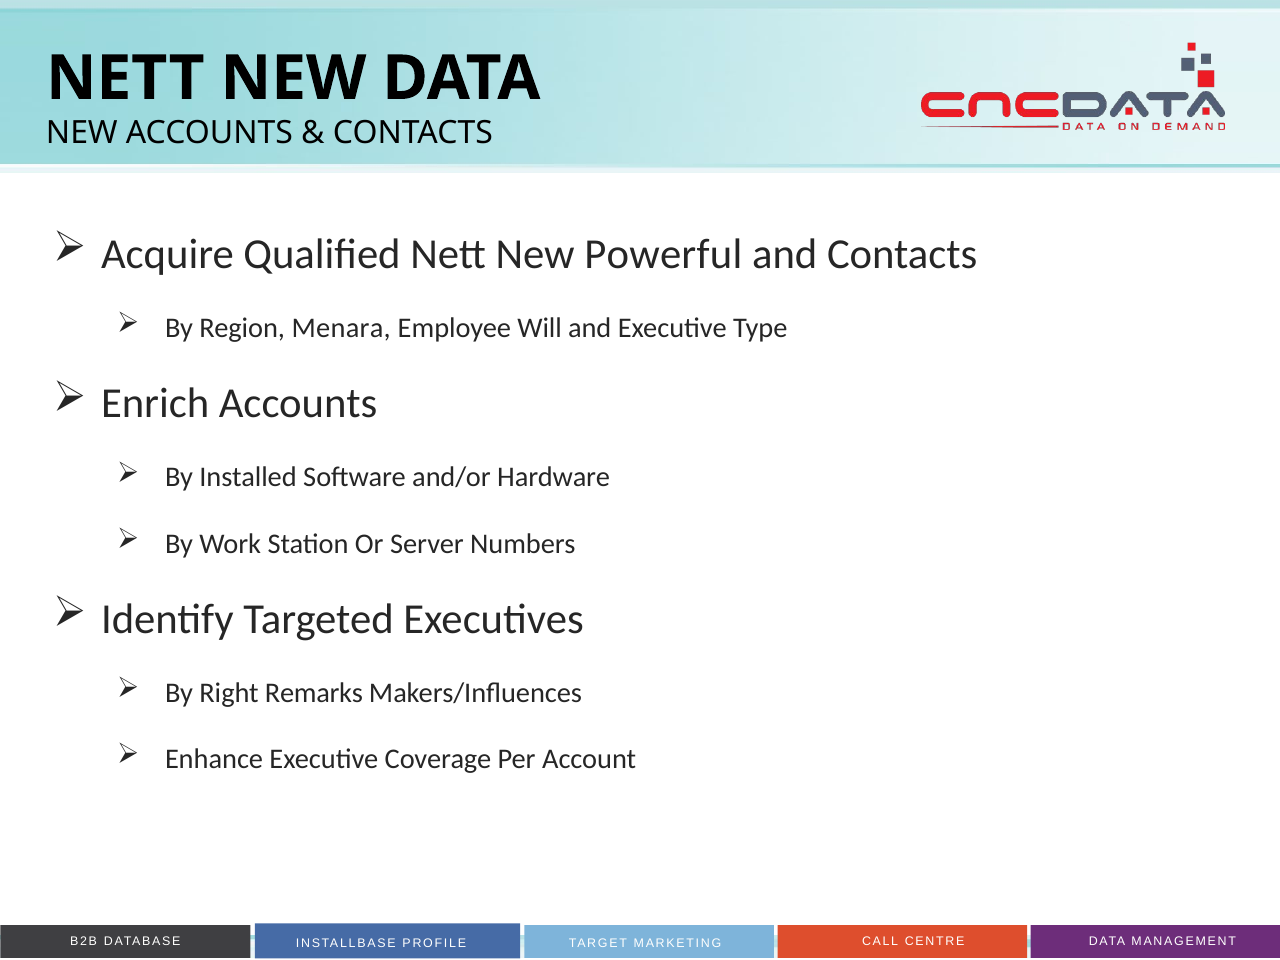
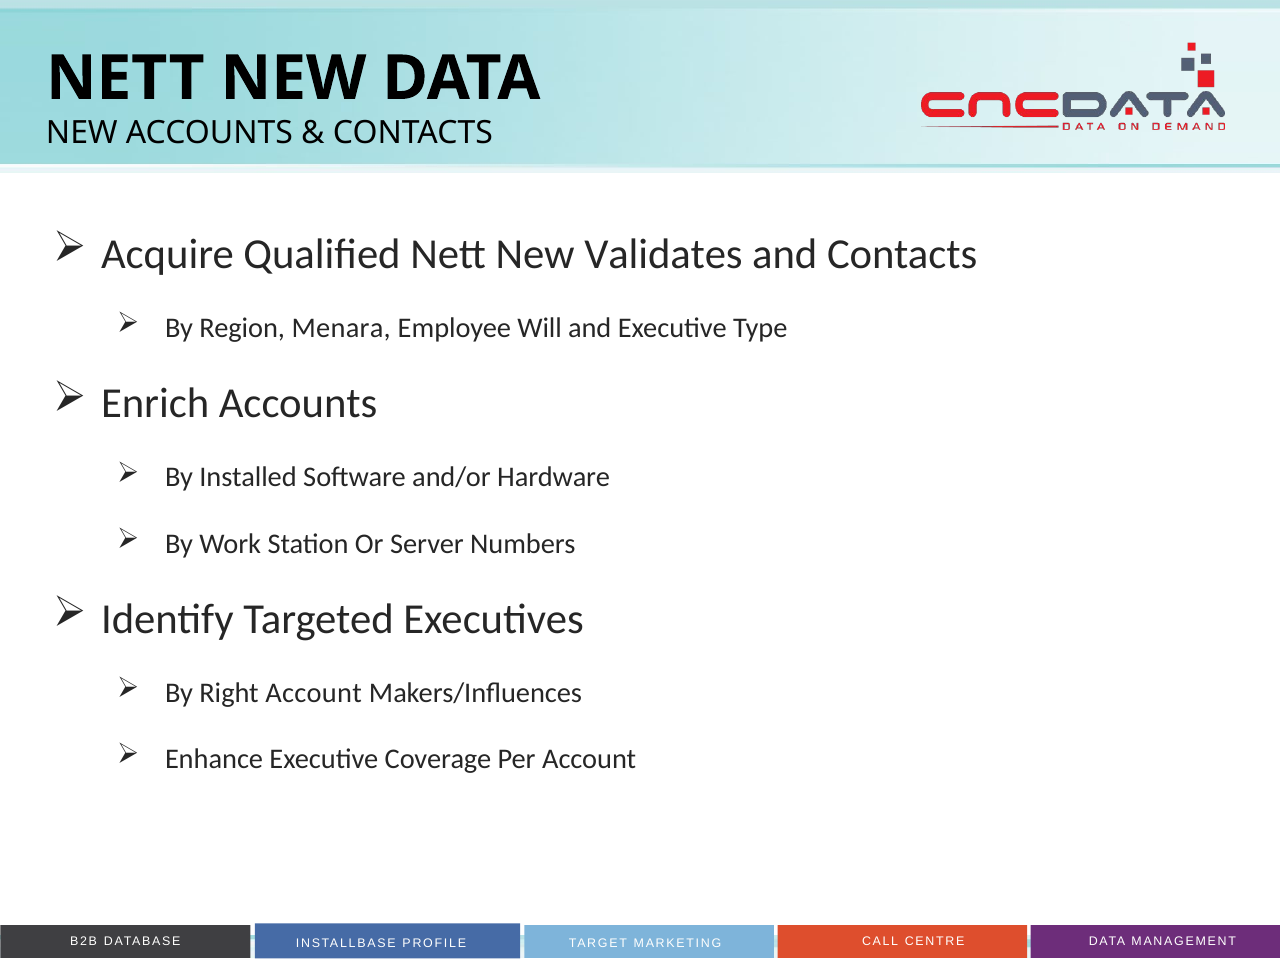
Powerful: Powerful -> Validates (663, 255)
Right Remarks: Remarks -> Account (314, 693)
